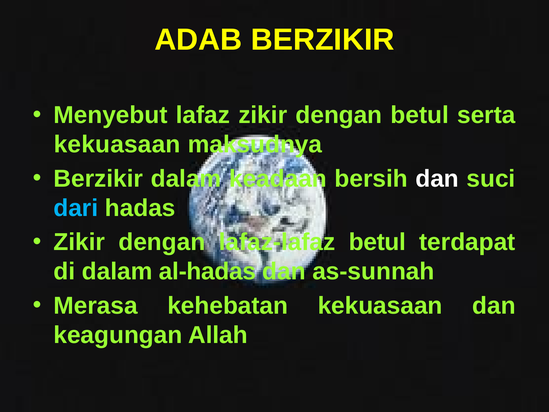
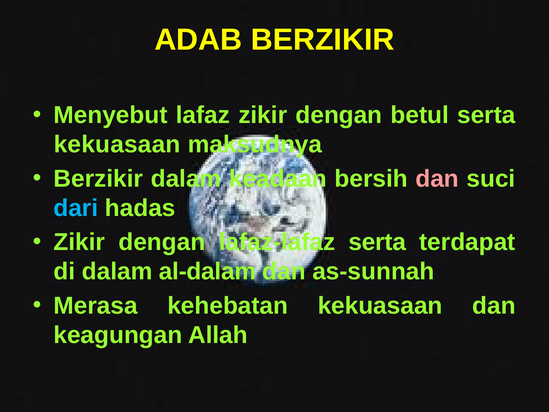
dan colour: white -> pink (437, 179)
lafaz-lafaz betul: betul -> serta (377, 242)
al-hadas: al-hadas -> al-dalam (207, 271)
